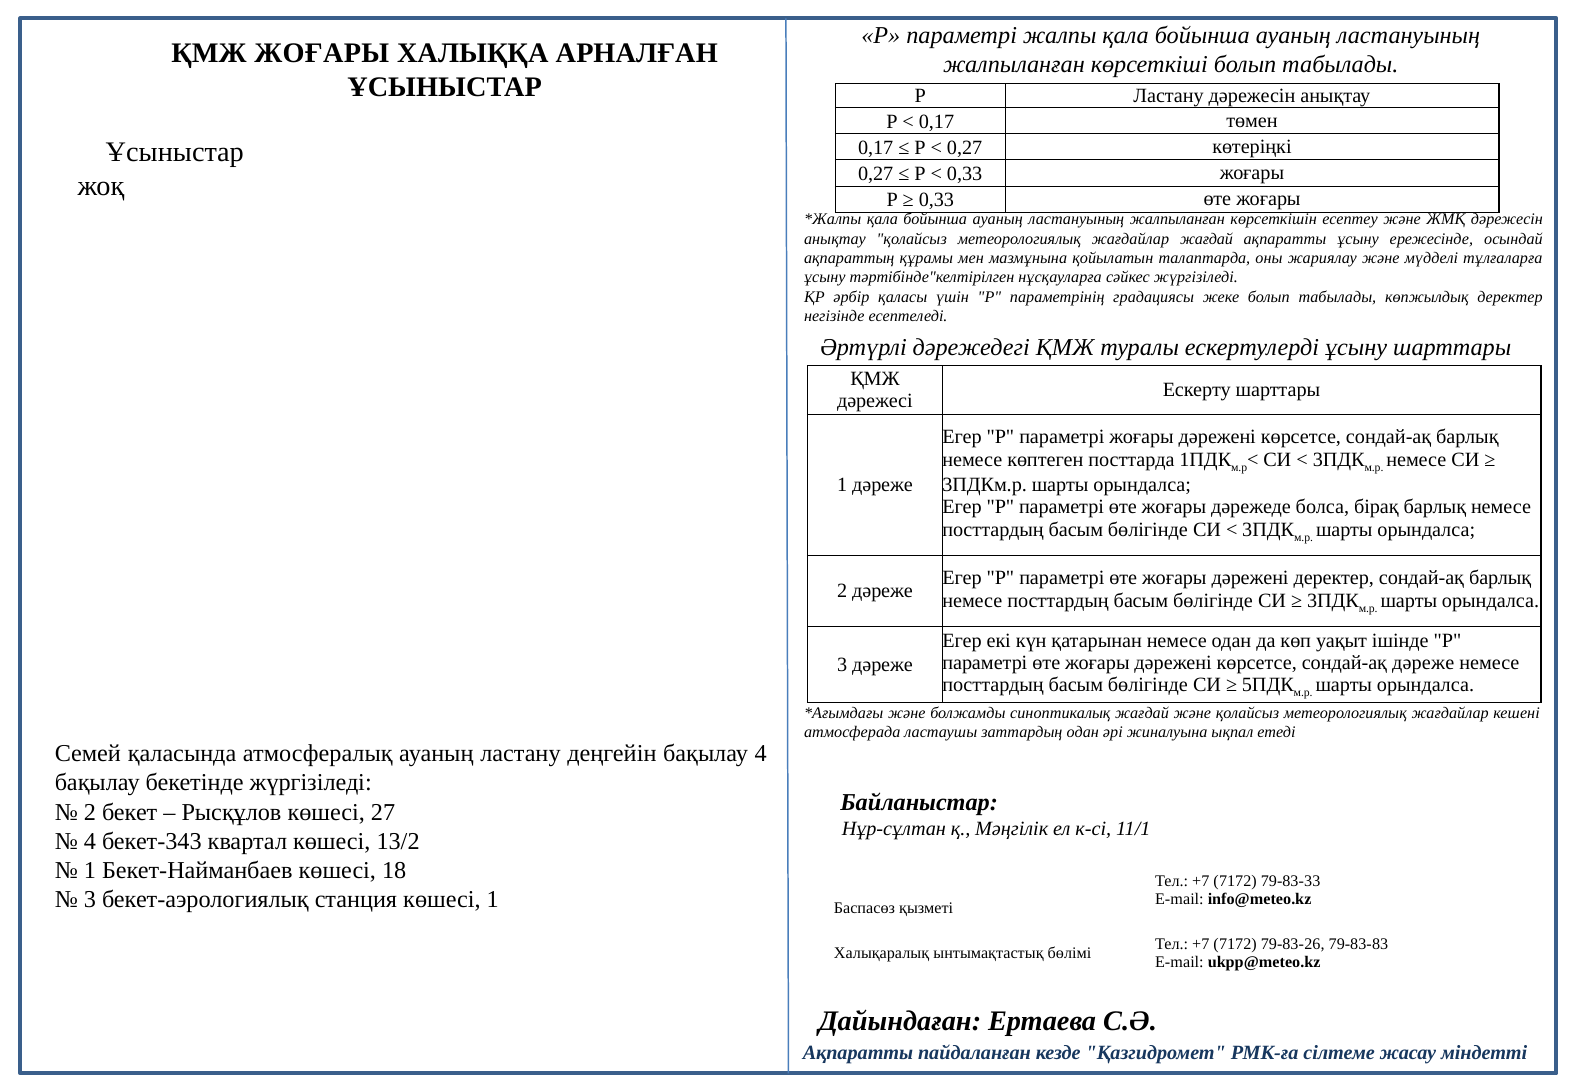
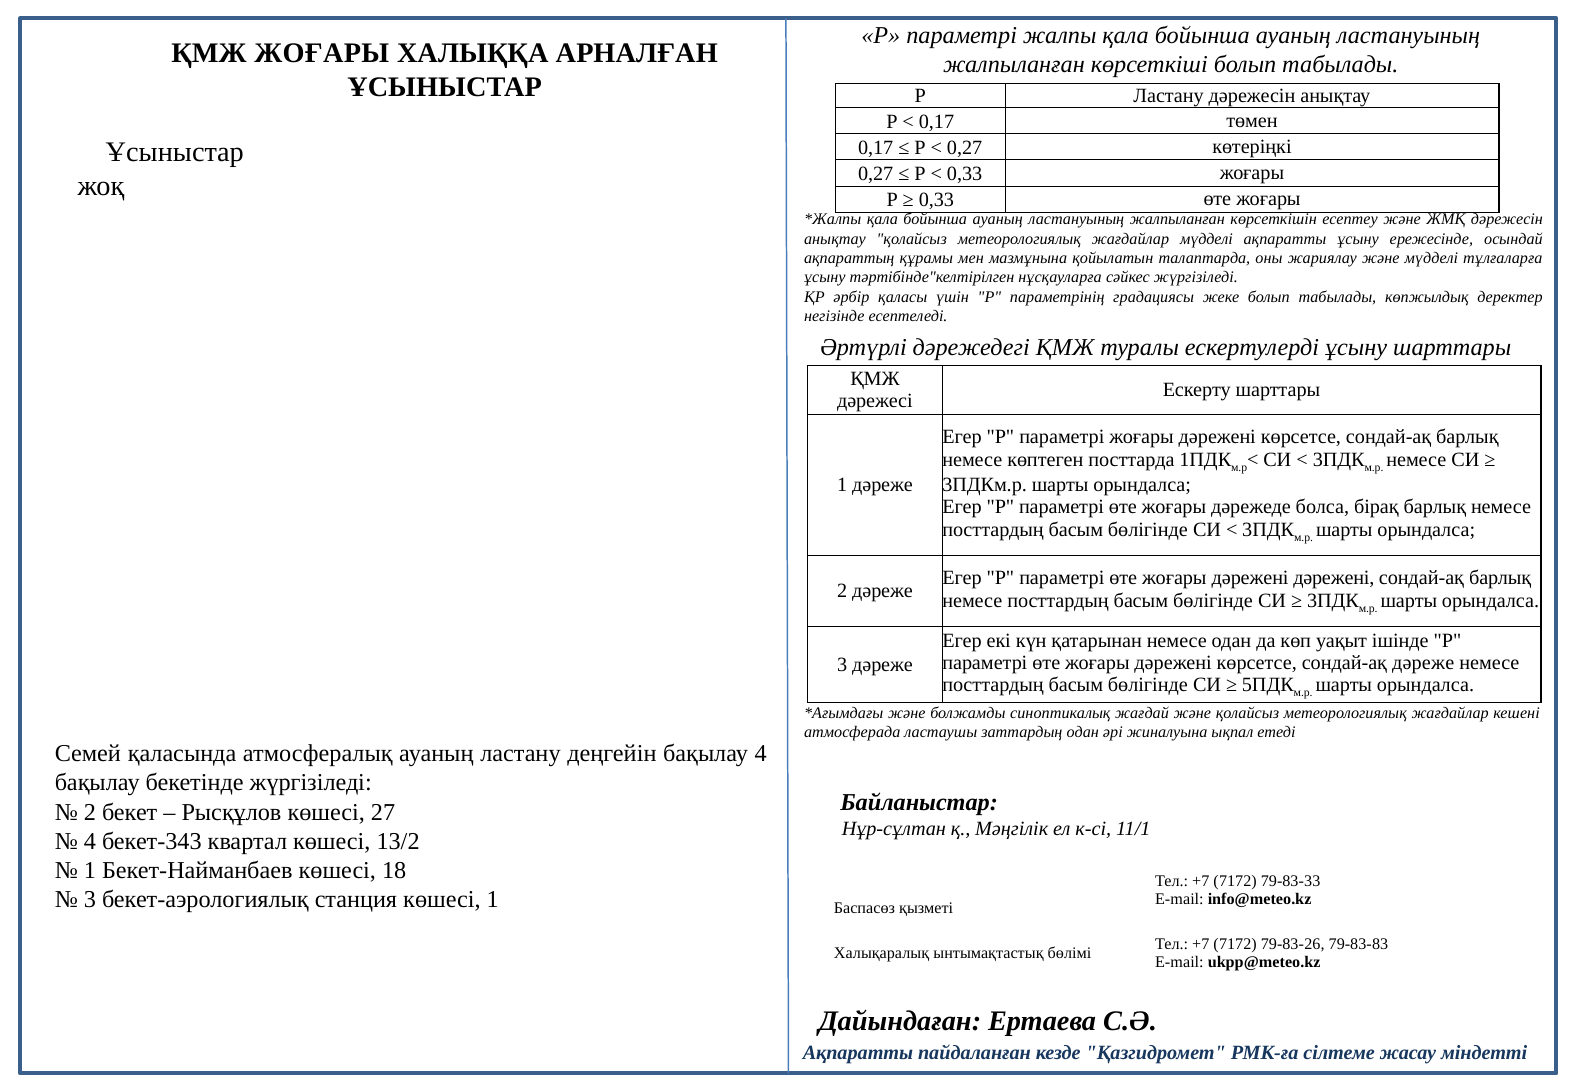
жағдайлар жағдай: жағдай -> мүдделі (1206, 239)
дәрежені деректер: деректер -> дәрежені (1334, 578)
